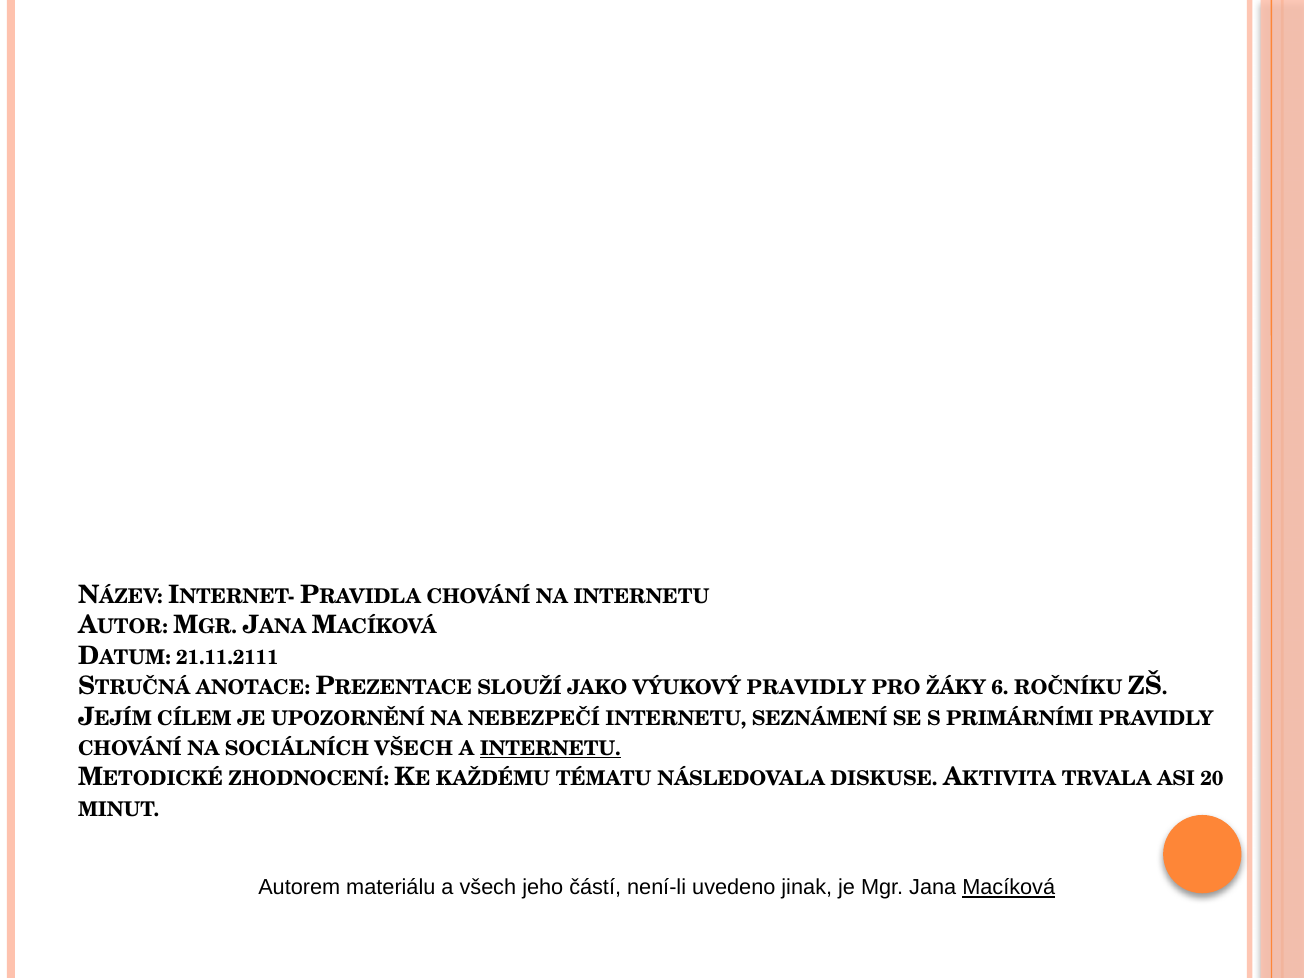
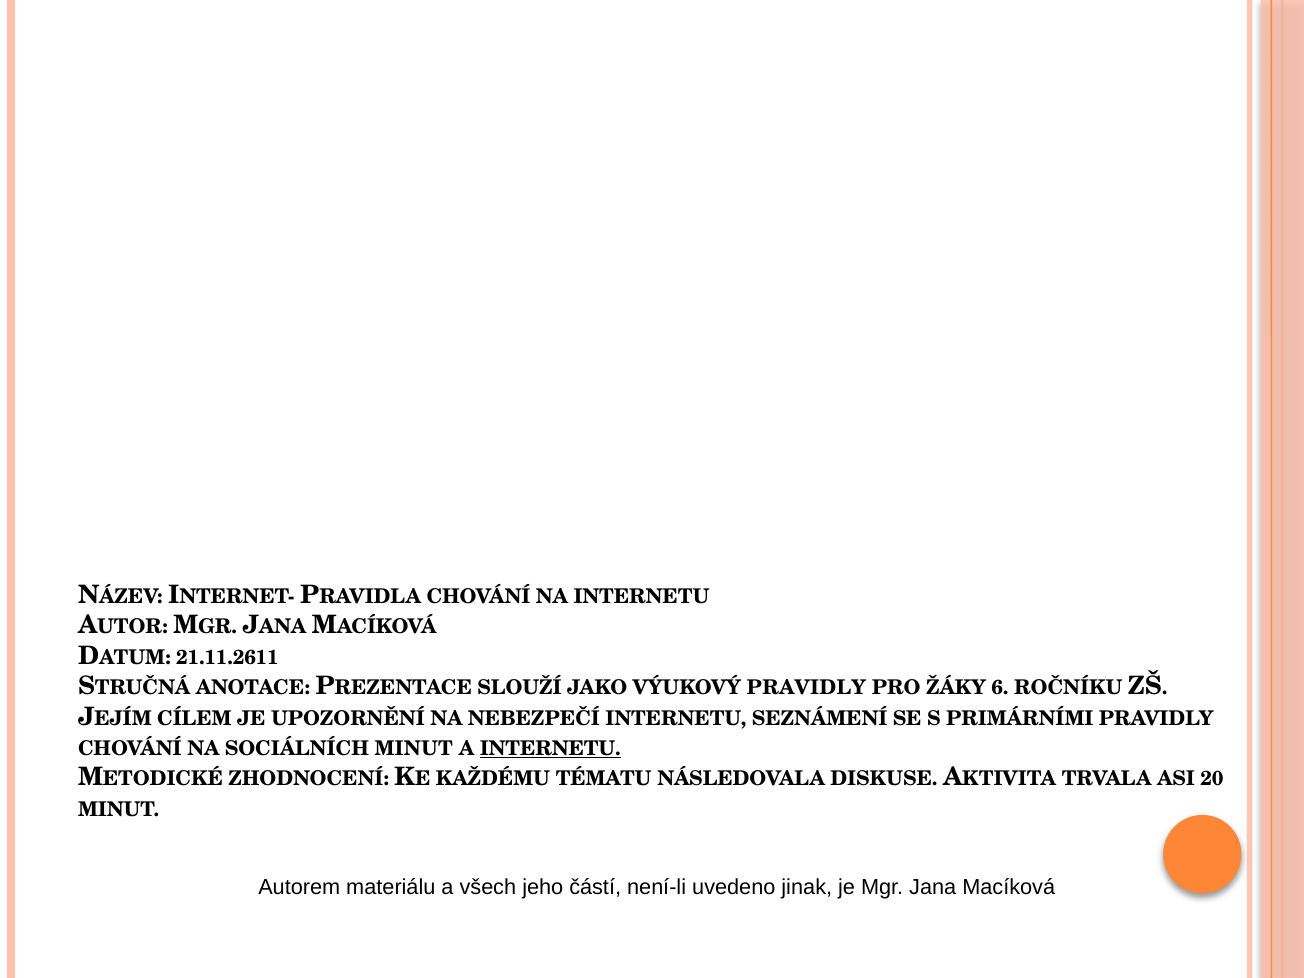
21.11.2111: 21.11.2111 -> 21.11.2611 (228, 657)
SOCIÁLNÍCH VŠECH: VŠECH -> MINUT (414, 749)
Macíková underline: present -> none (1009, 888)
